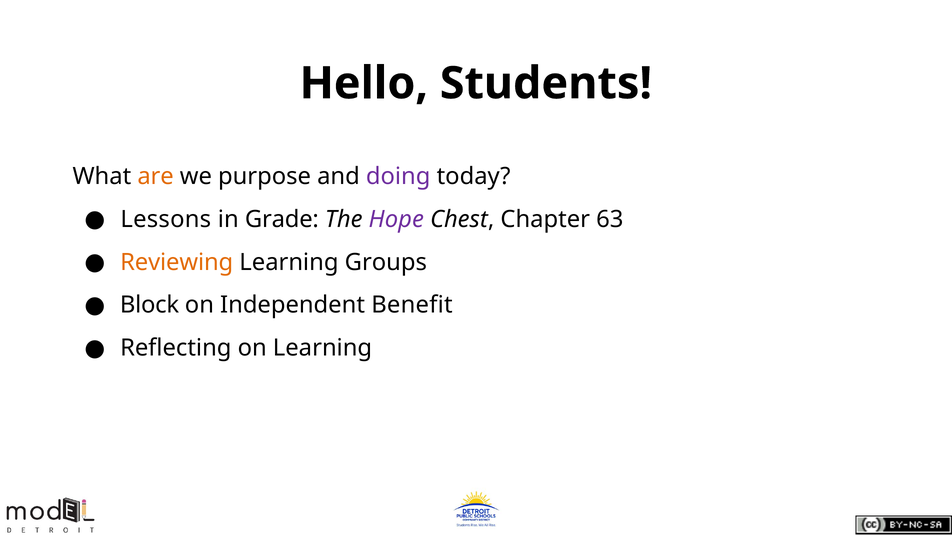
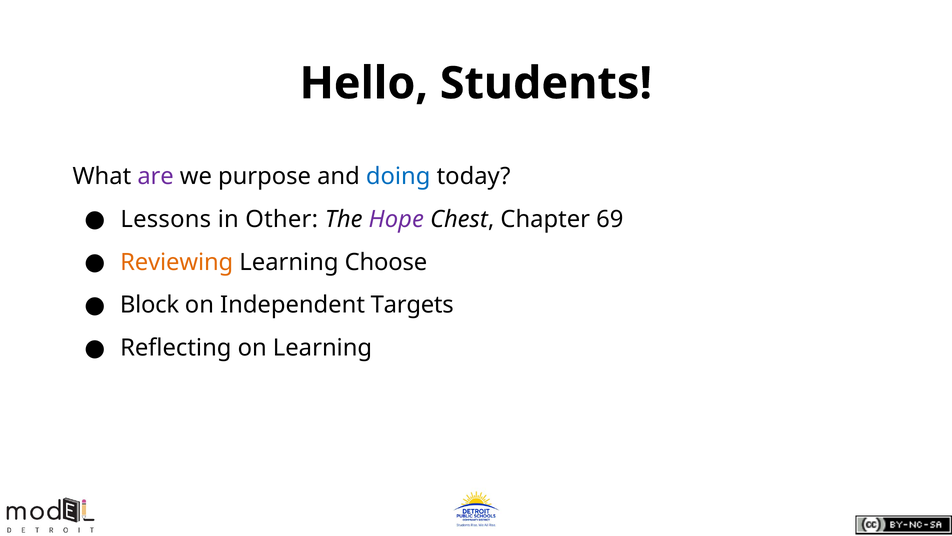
are colour: orange -> purple (156, 176)
doing colour: purple -> blue (398, 176)
Grade: Grade -> Other (282, 219)
63: 63 -> 69 (610, 219)
Groups: Groups -> Choose (386, 262)
Benefit: Benefit -> Targets (412, 305)
